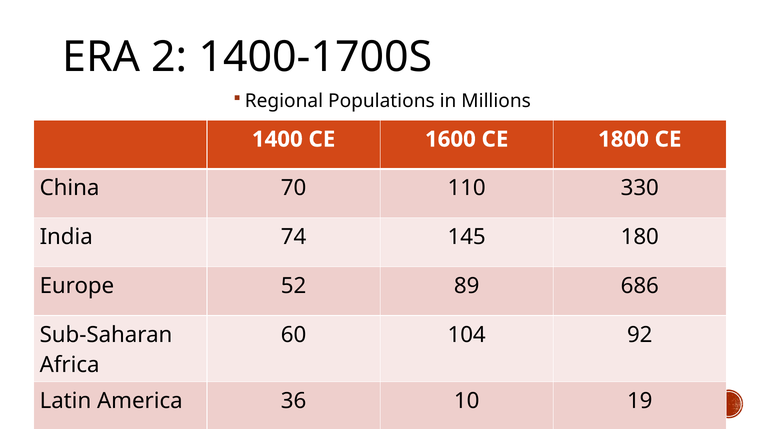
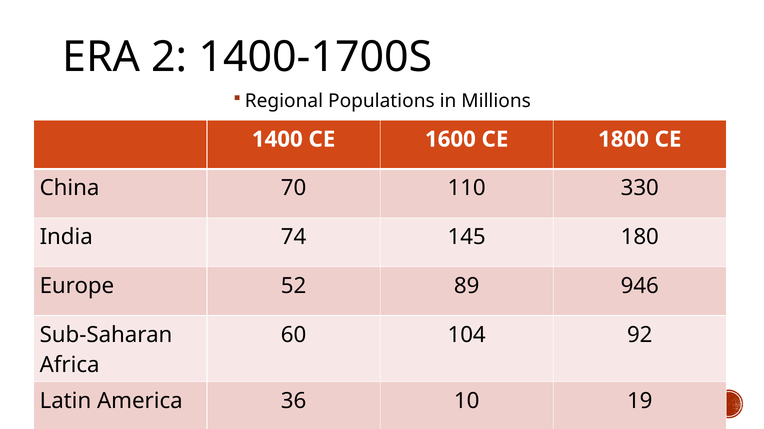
686: 686 -> 946 (640, 286)
